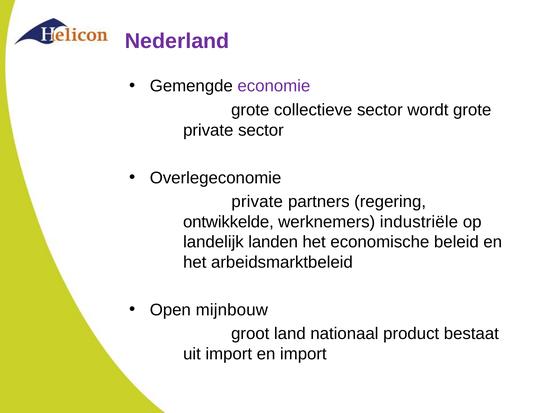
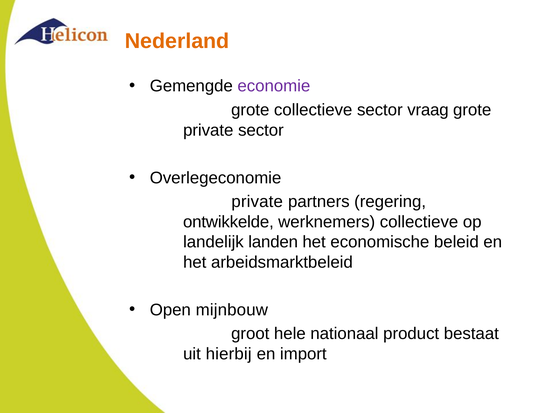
Nederland colour: purple -> orange (177, 41)
wordt: wordt -> vraag (428, 110)
werknemers industriële: industriële -> collectieve (419, 222)
land: land -> hele (290, 334)
uit import: import -> hierbij (229, 354)
